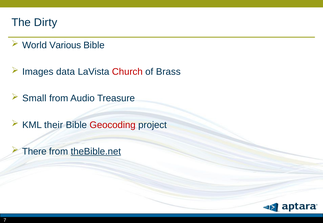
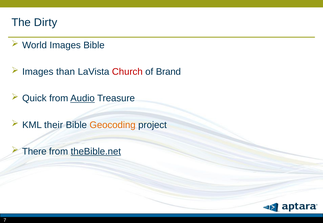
World Various: Various -> Images (65, 45)
data: data -> than (66, 72)
Brass: Brass -> Brand (168, 72)
Small: Small -> Quick (34, 99)
Audio underline: none -> present (83, 99)
Geocoding colour: red -> orange (113, 125)
